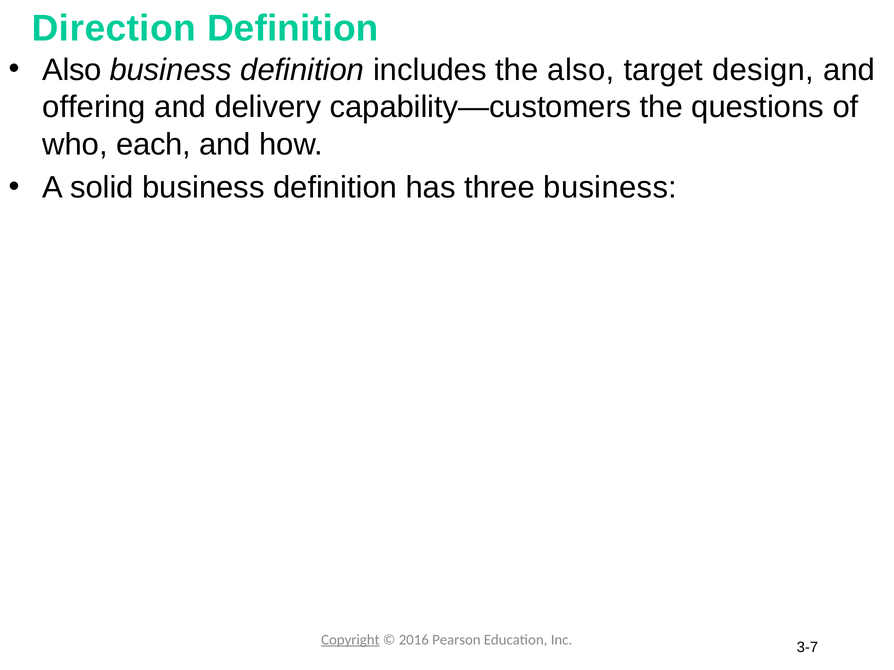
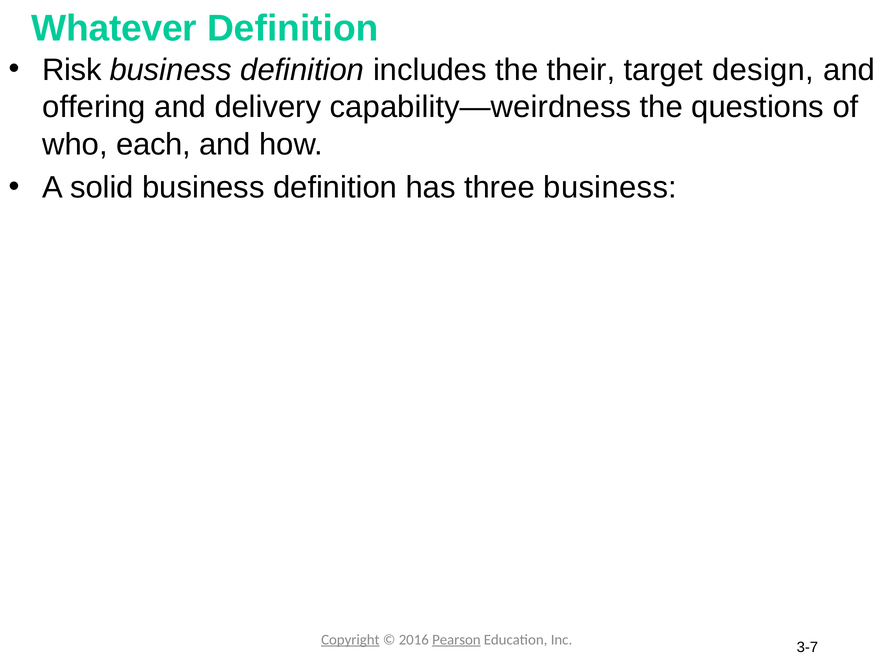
Direction: Direction -> Whatever (114, 29)
Also: Also -> Risk (72, 70)
the also: also -> their (581, 70)
capability—customers: capability—customers -> capability—weirdness (480, 107)
Pearson underline: none -> present (456, 640)
